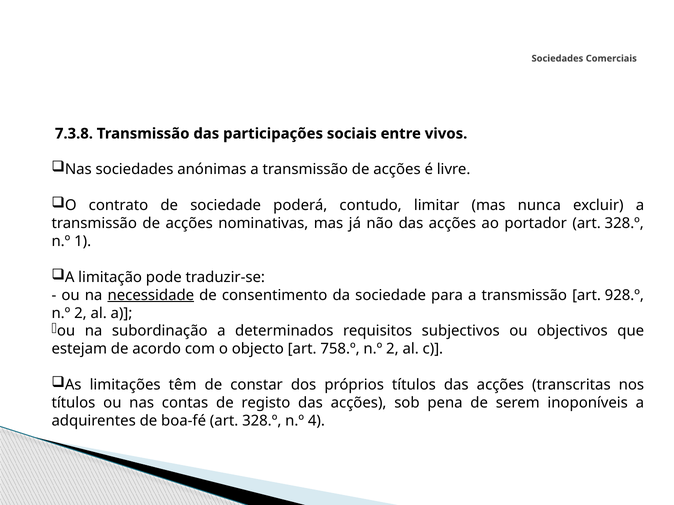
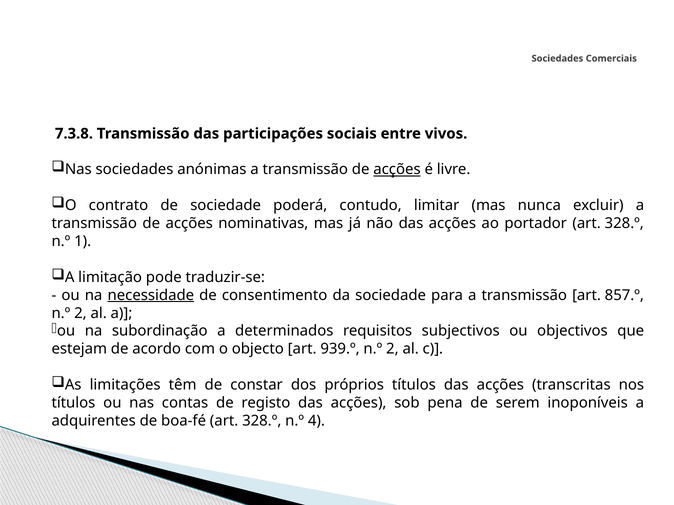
acções underline: none -> present (397, 170)
928.º: 928.º -> 857.º (624, 295)
758.º: 758.º -> 939.º (340, 349)
